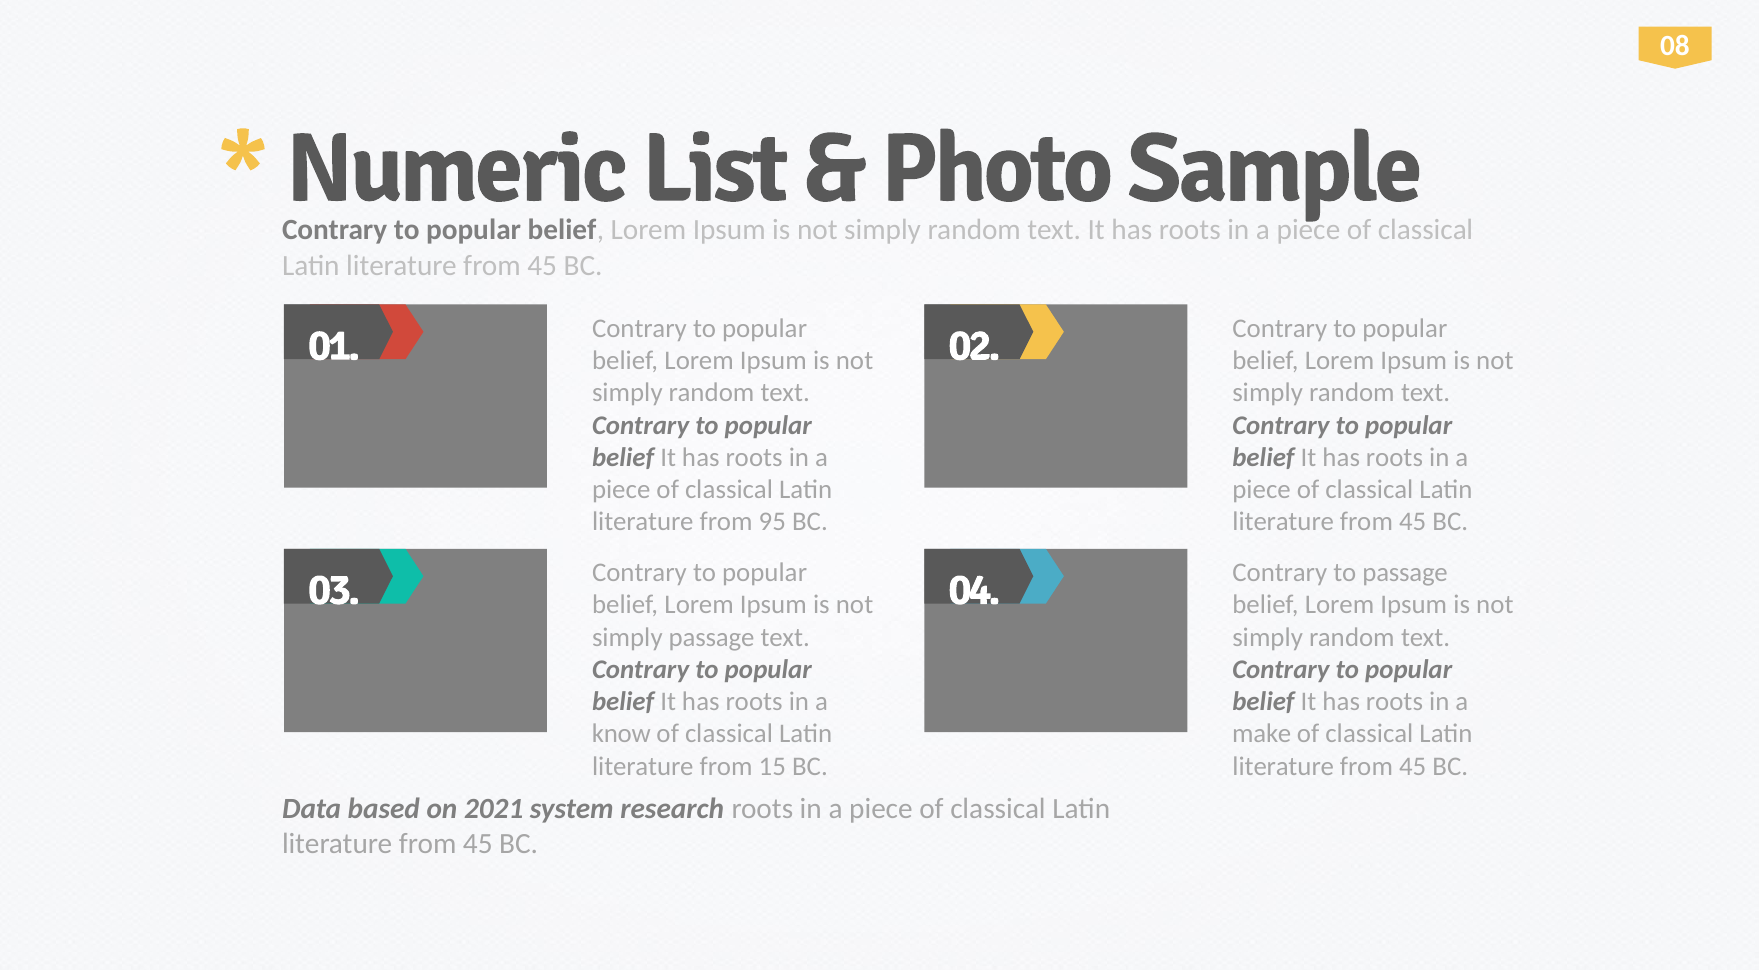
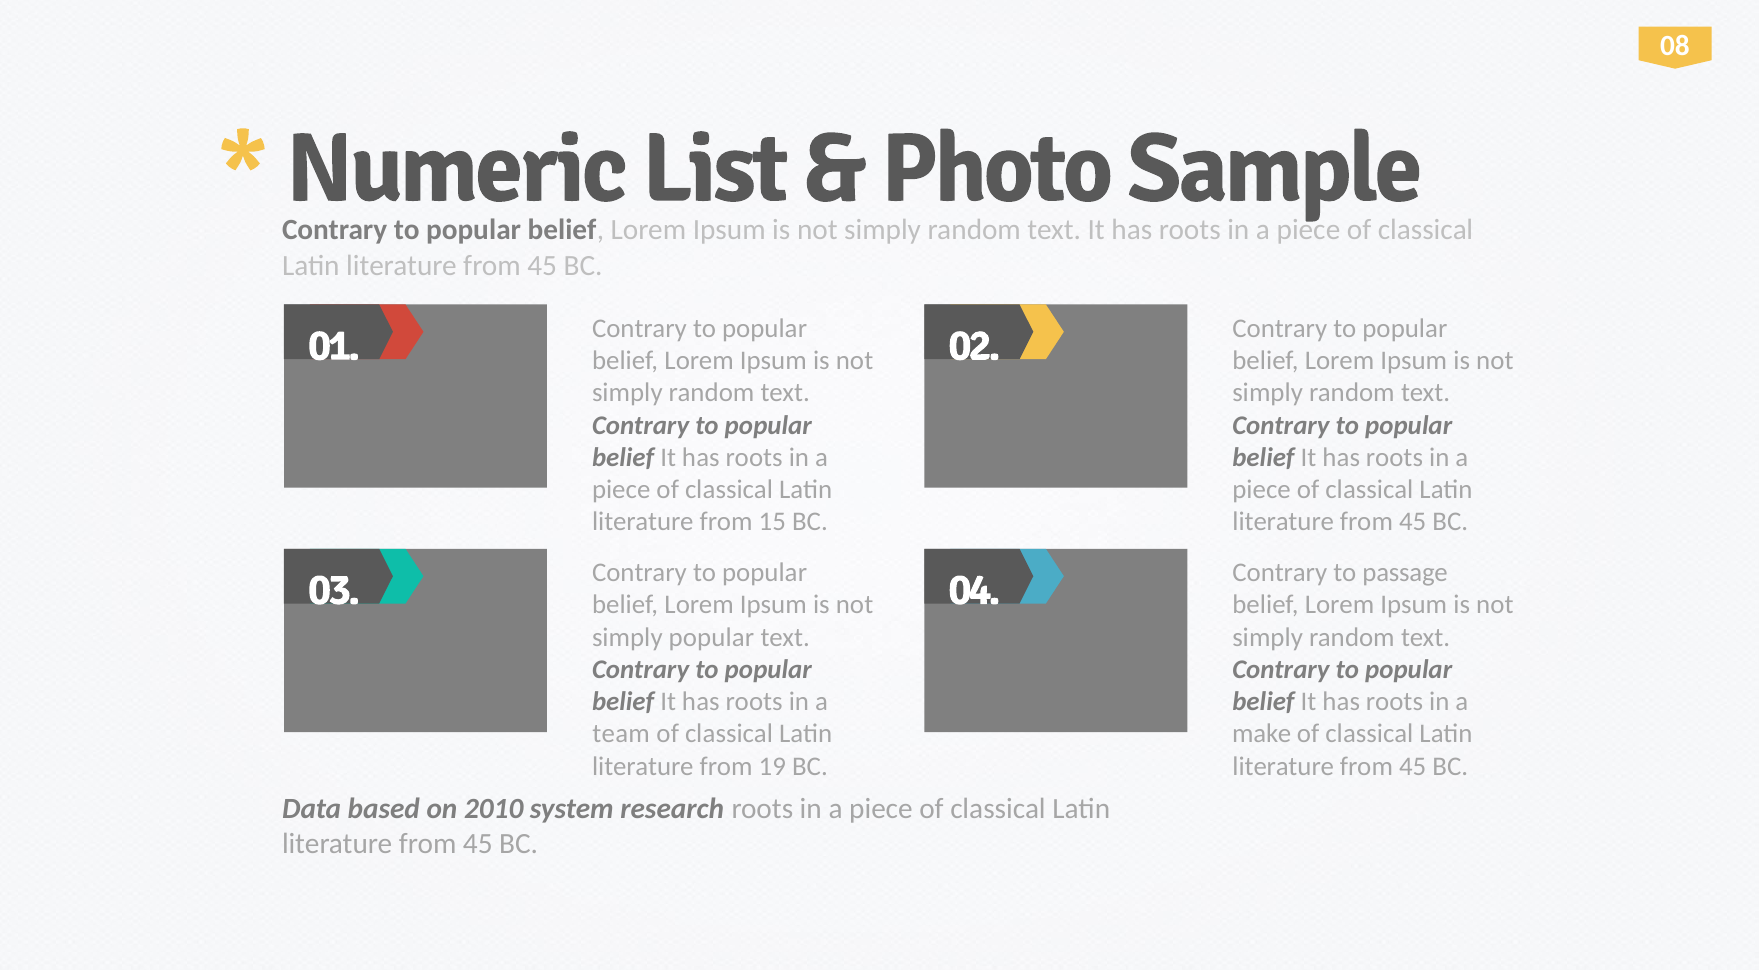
95: 95 -> 15 (772, 522)
simply passage: passage -> popular (711, 637)
know: know -> team (621, 734)
15: 15 -> 19 (772, 766)
2021: 2021 -> 2010 (494, 809)
